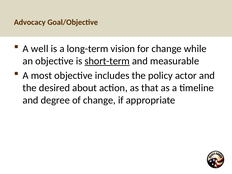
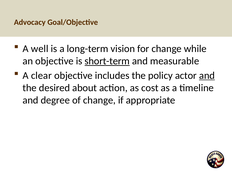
most: most -> clear (41, 75)
and underline: none -> present (207, 75)
that: that -> cost (150, 88)
